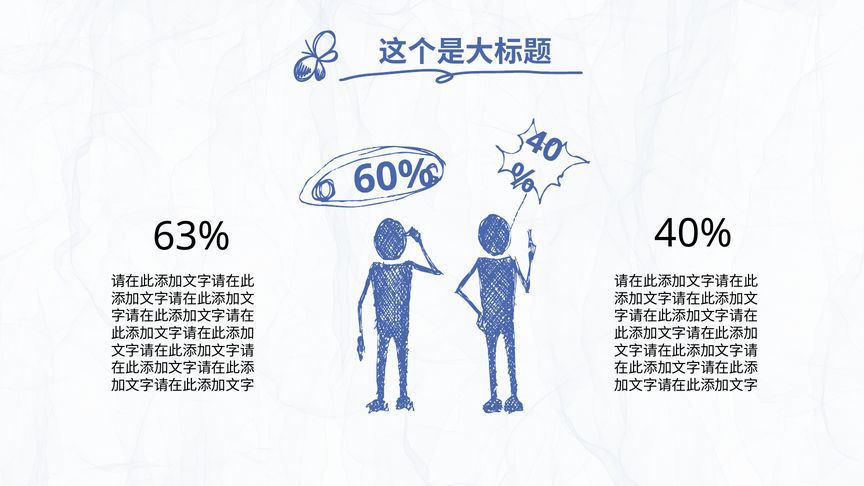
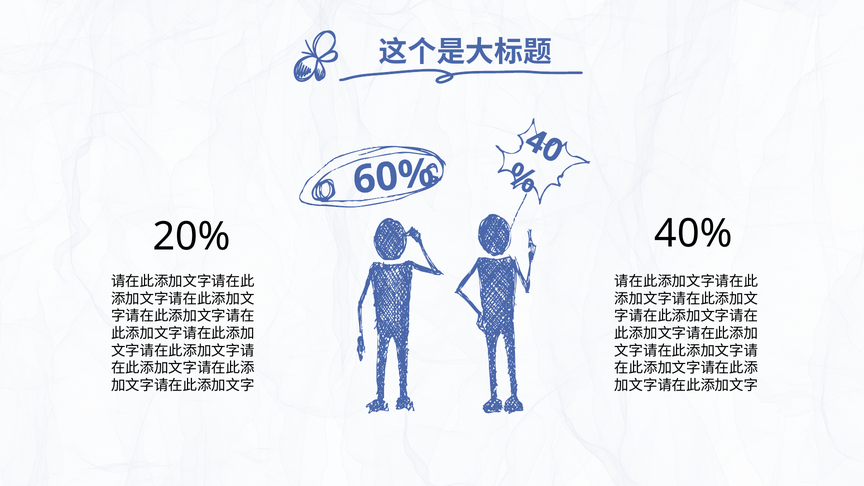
63%: 63% -> 20% (192, 237)
